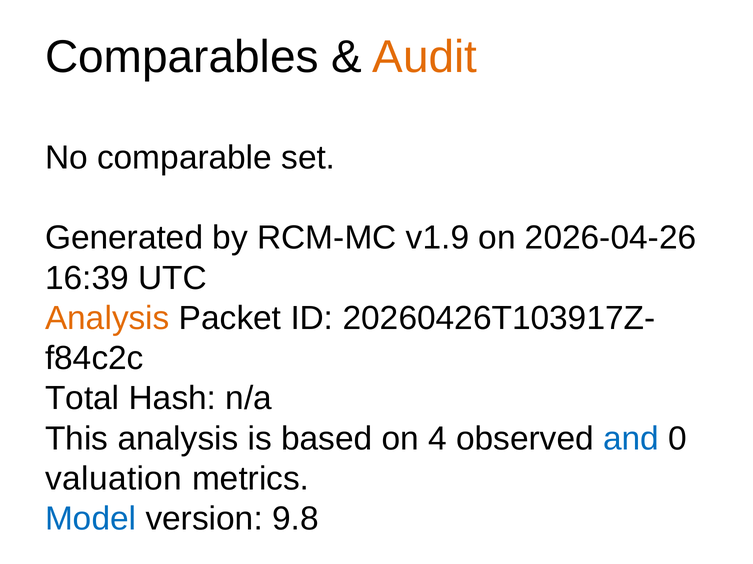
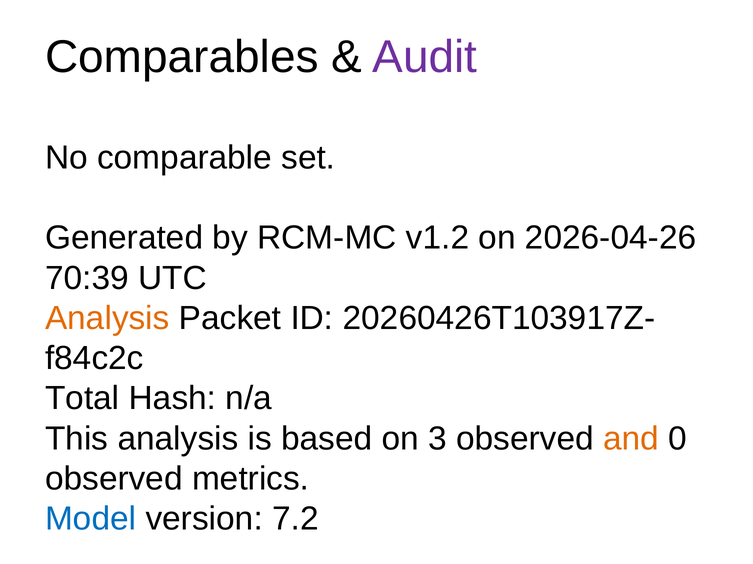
Audit colour: orange -> purple (425, 57)
v1.9: v1.9 -> v1.2 (438, 238)
16:39: 16:39 -> 70:39 (87, 278)
4: 4 -> 3 (438, 439)
and colour: blue -> orange (631, 439)
valuation: valuation -> observed (114, 479)
9.8: 9.8 -> 7.2 (295, 519)
